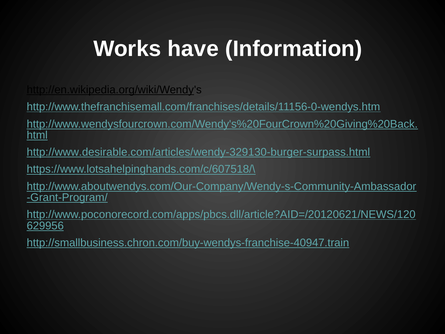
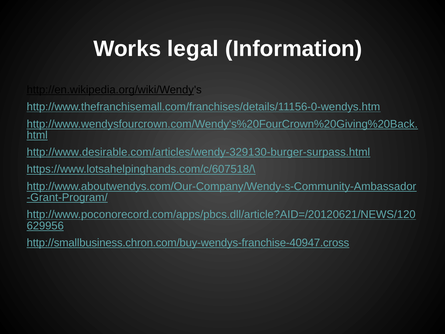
have: have -> legal (193, 49)
http://smallbusiness.chron.com/buy-wendys-franchise-40947.train: http://smallbusiness.chron.com/buy-wendys-franchise-40947.train -> http://smallbusiness.chron.com/buy-wendys-franchise-40947.cross (188, 243)
